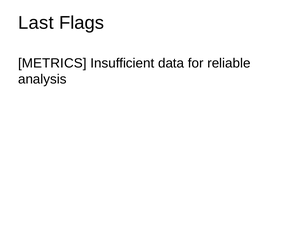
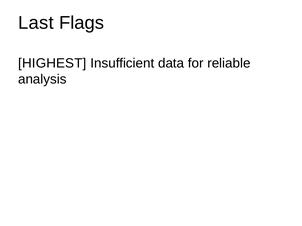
METRICS: METRICS -> HIGHEST (52, 63)
